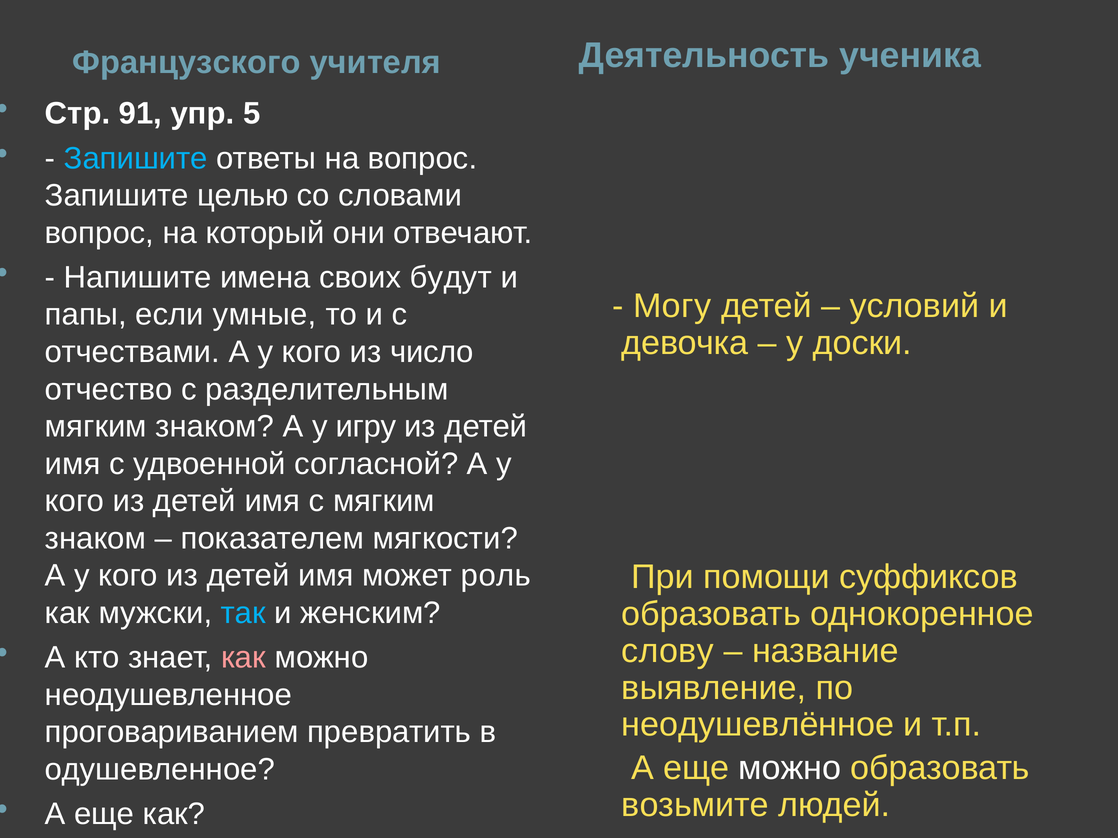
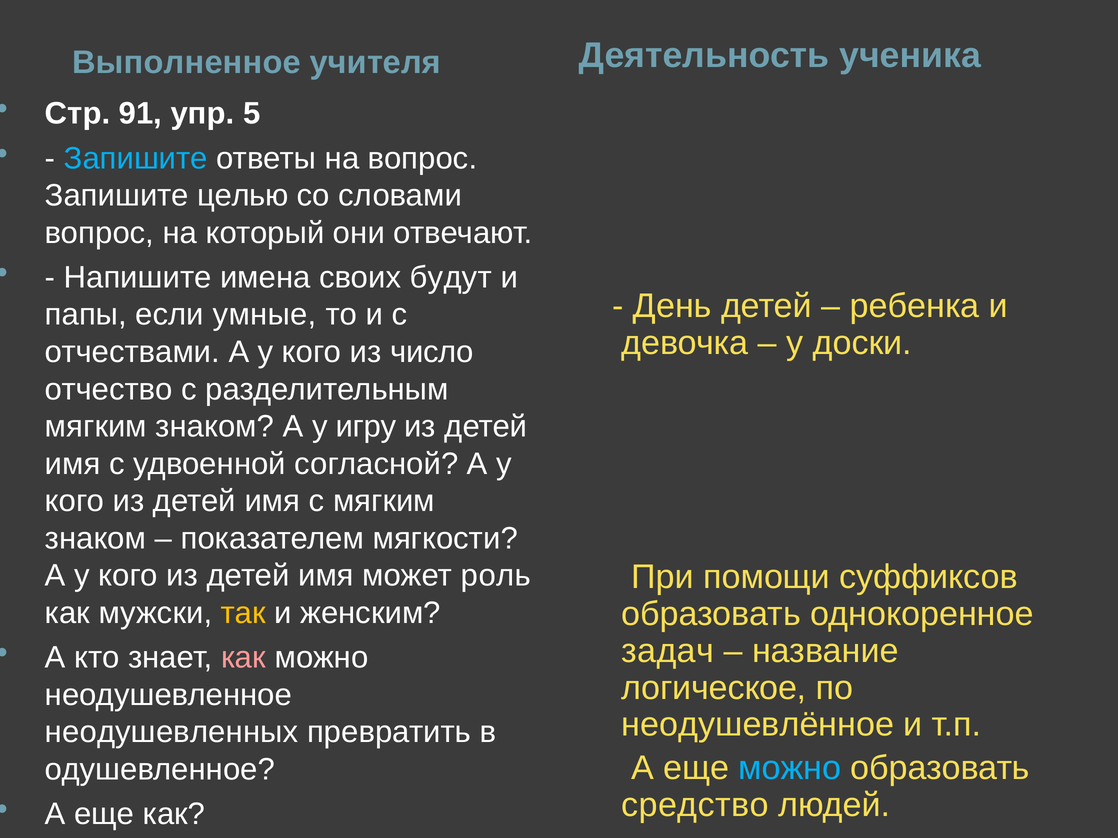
Французского: Французского -> Выполненное (186, 62)
Могу: Могу -> День (672, 306)
условий: условий -> ребенка (914, 306)
так colour: light blue -> yellow (243, 613)
слову: слову -> задач (668, 651)
выявление: выявление -> логическое (714, 688)
проговариванием: проговариванием -> неодушевленных (172, 732)
можно colour: white -> light blue (790, 769)
возьмите: возьмите -> средство (695, 806)
